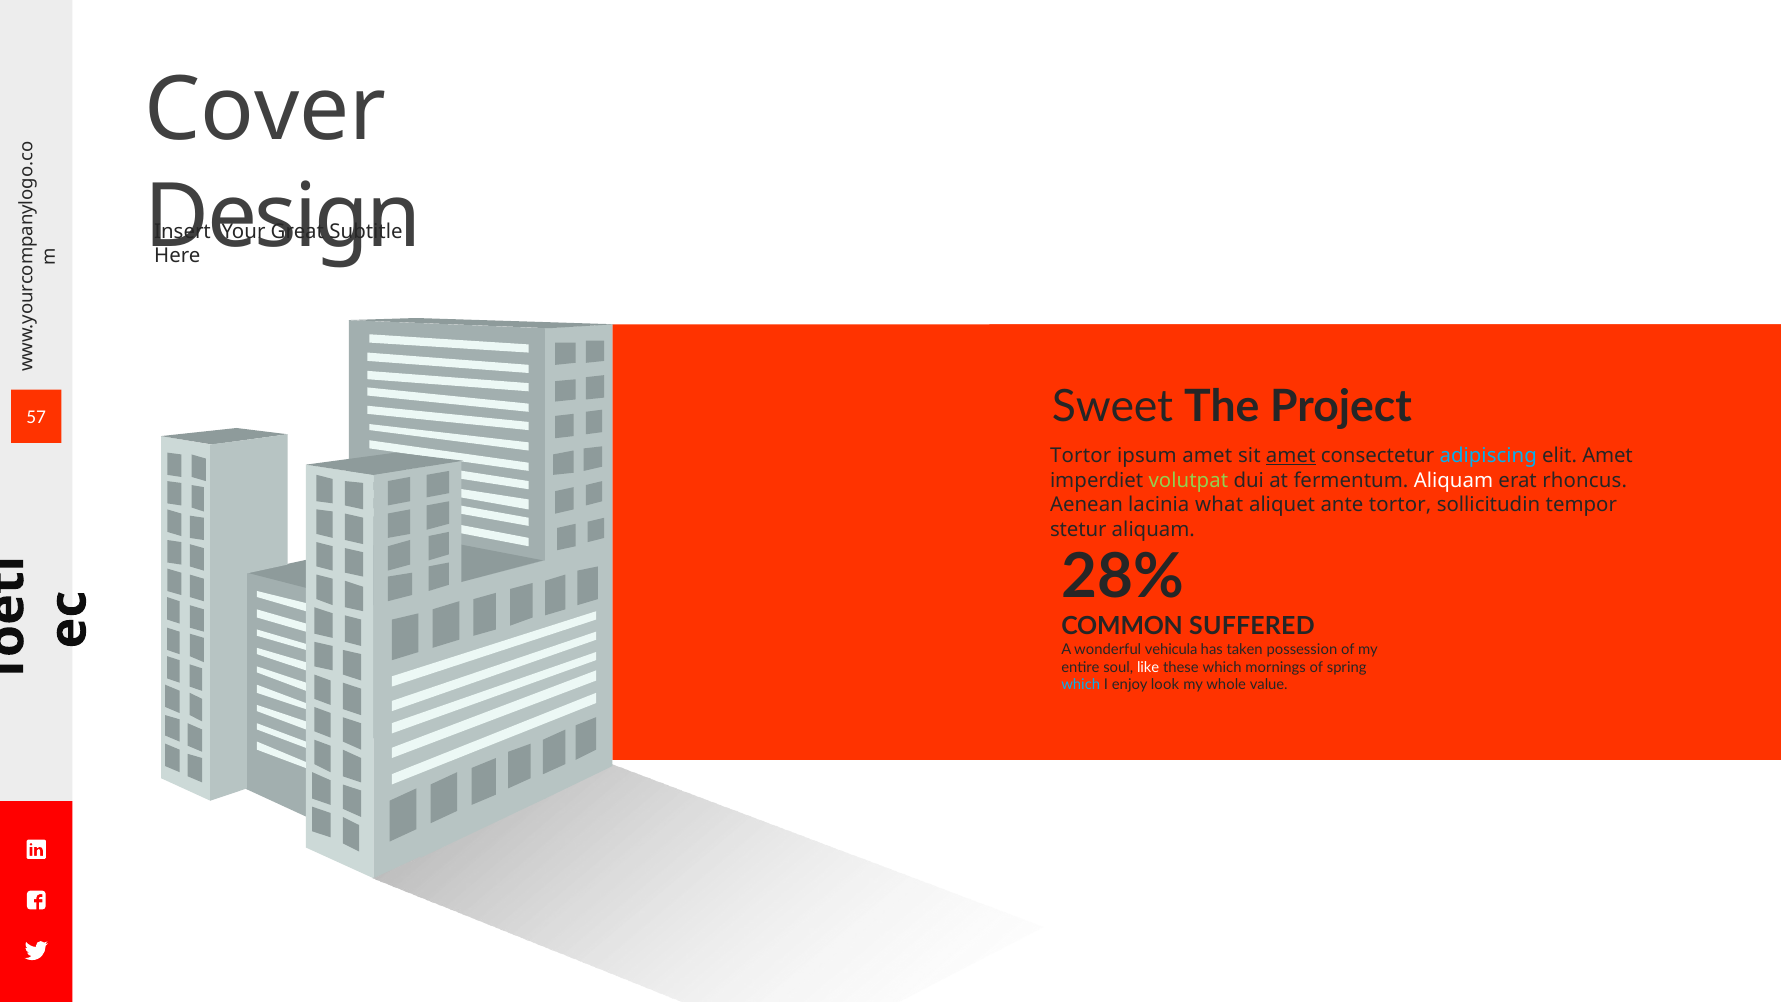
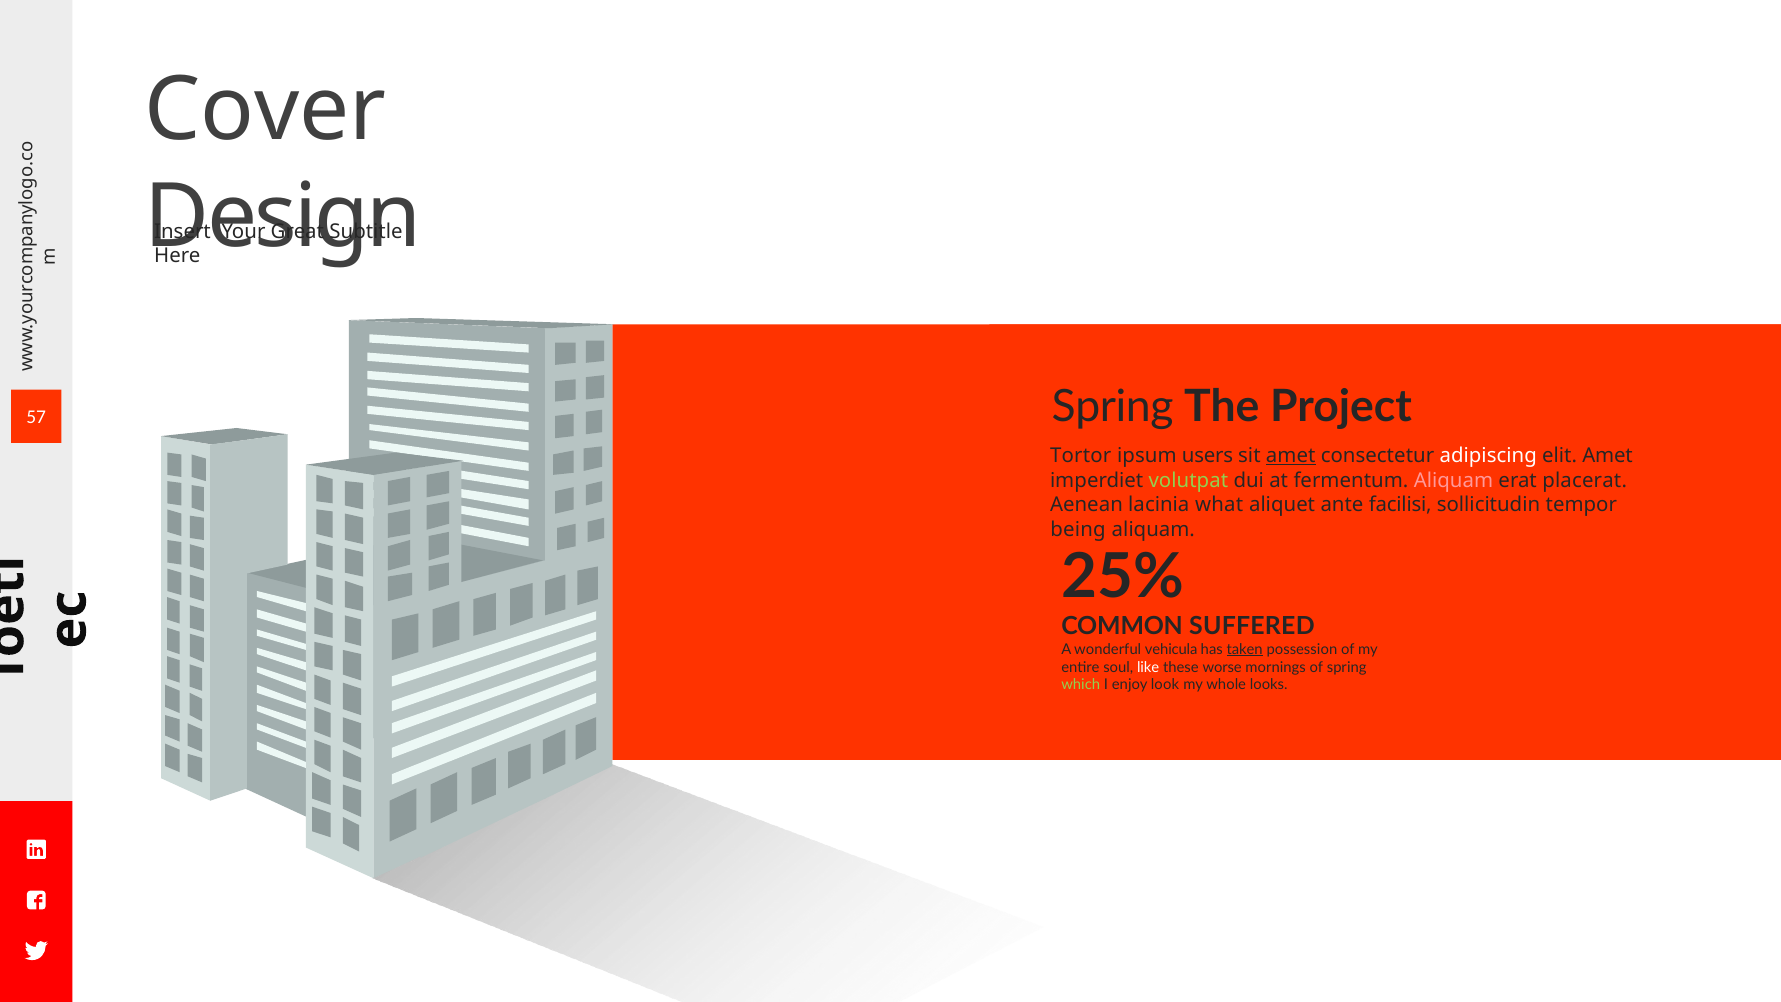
Sweet: Sweet -> Spring (1113, 407)
ipsum amet: amet -> users (1208, 456)
adipiscing colour: light blue -> white (1488, 456)
Aliquam colour: white -> pink (1453, 480)
rhoncus: rhoncus -> placerat (1585, 480)
ante tortor: tortor -> facilisi (1400, 505)
stetur: stetur -> being (1078, 530)
28%: 28% -> 25% (1123, 577)
taken underline: none -> present (1245, 649)
these which: which -> worse (1222, 667)
which colour: light blue -> light green (1081, 685)
value: value -> looks (1269, 685)
